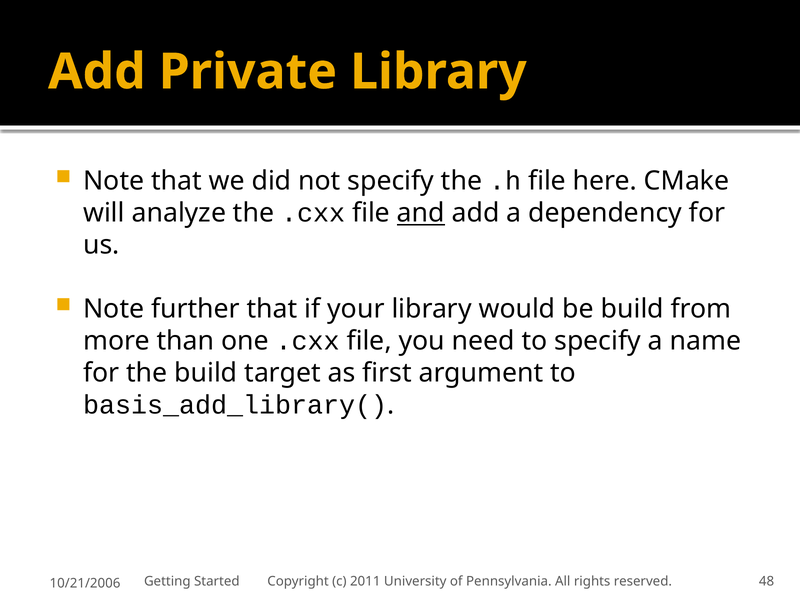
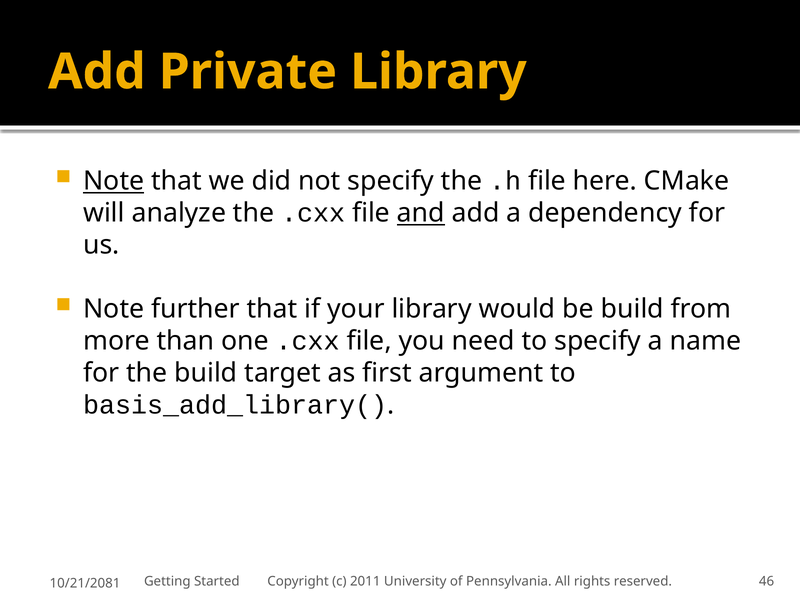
Note underline: none -> present (114, 181)
48: 48 -> 46 (767, 581)
10/21/2006: 10/21/2006 -> 10/21/2081 (85, 584)
